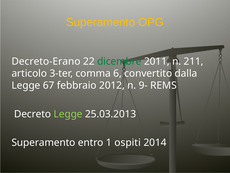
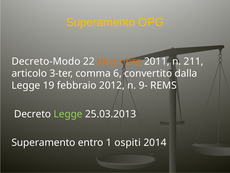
Decreto-Erano: Decreto-Erano -> Decreto-Modo (46, 61)
dicembre colour: green -> orange (119, 61)
67: 67 -> 19 (49, 85)
